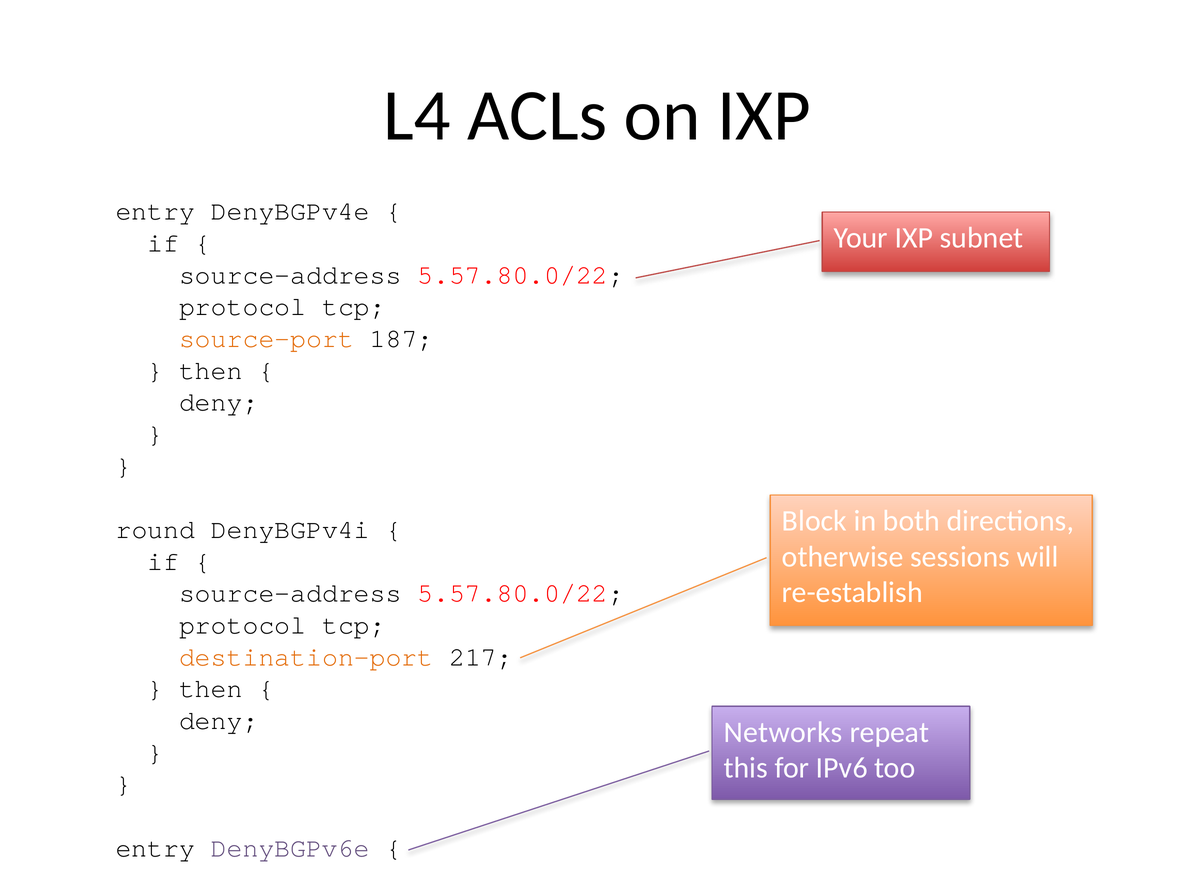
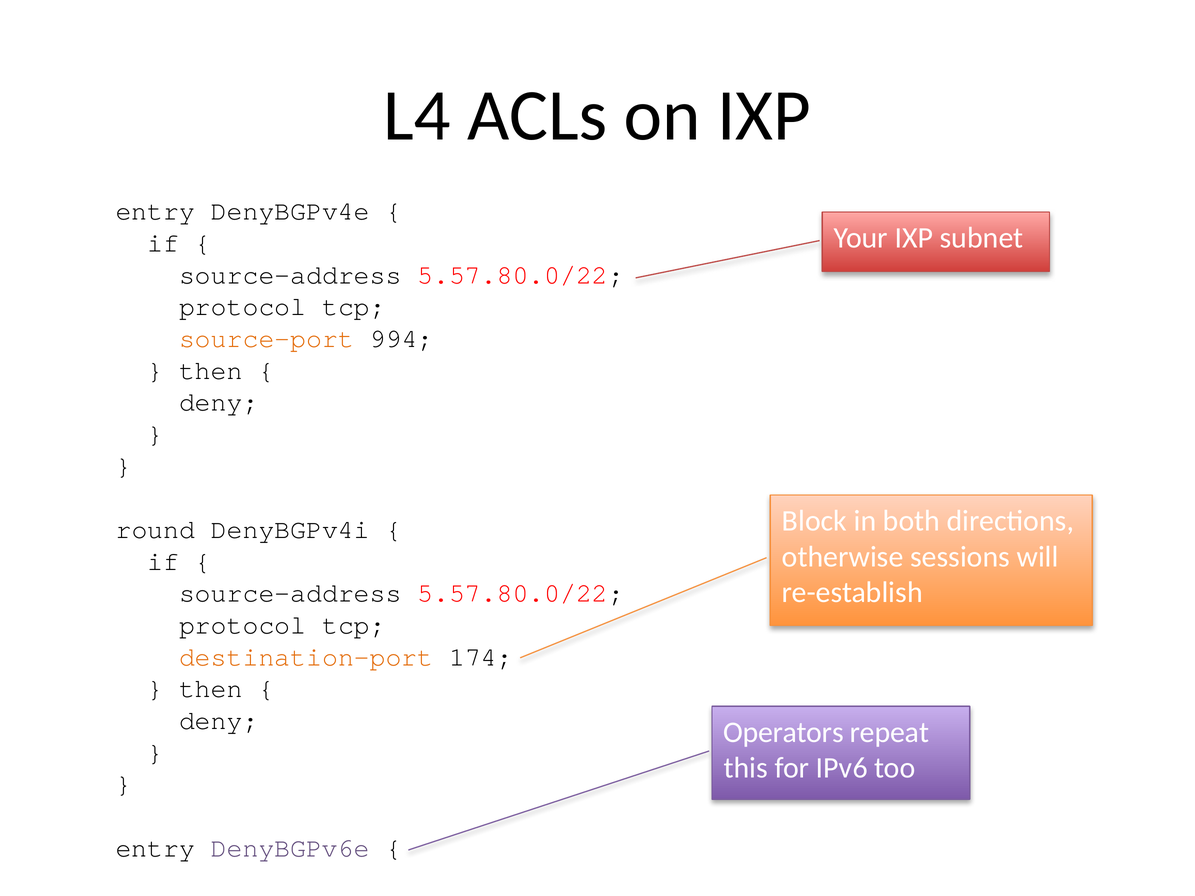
187: 187 -> 994 (402, 339)
217: 217 -> 174 (481, 657)
Networks: Networks -> Operators (783, 732)
